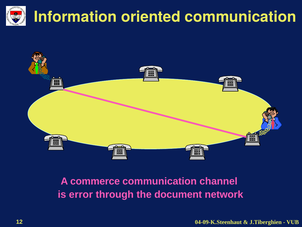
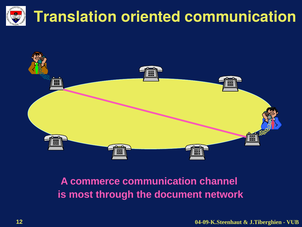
Information: Information -> Translation (75, 17)
error: error -> most (81, 194)
